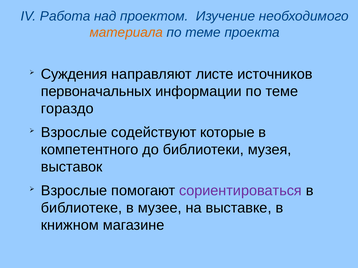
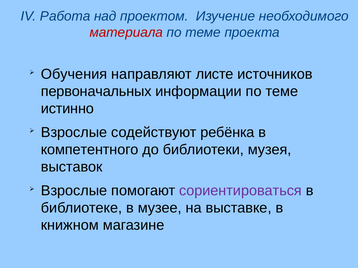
материала colour: orange -> red (126, 32)
Суждения: Суждения -> Обучения (74, 74)
гораздо: гораздо -> истинно (67, 109)
которые: которые -> ребёнка (227, 133)
